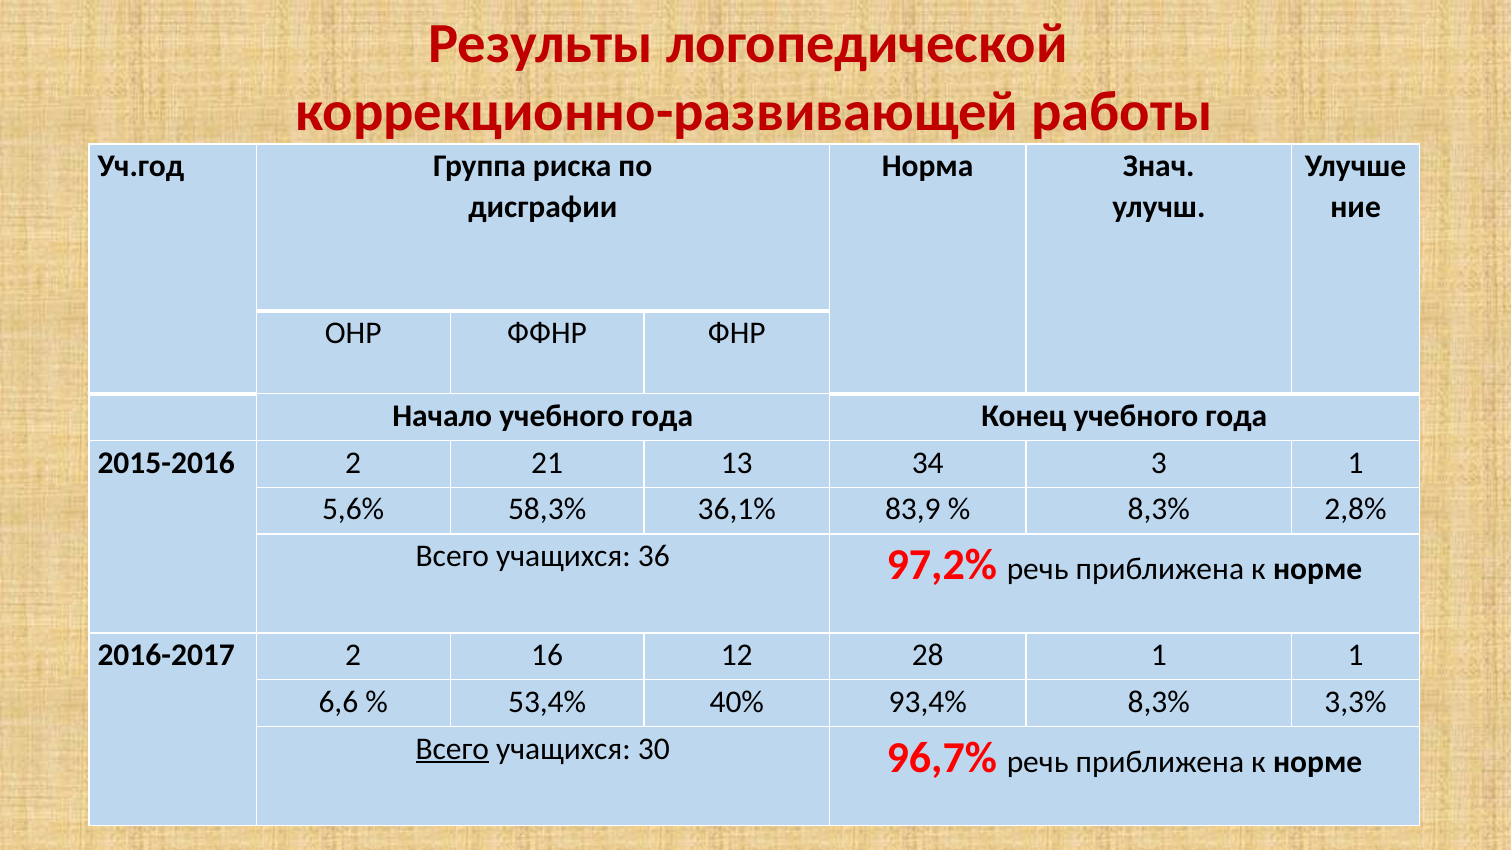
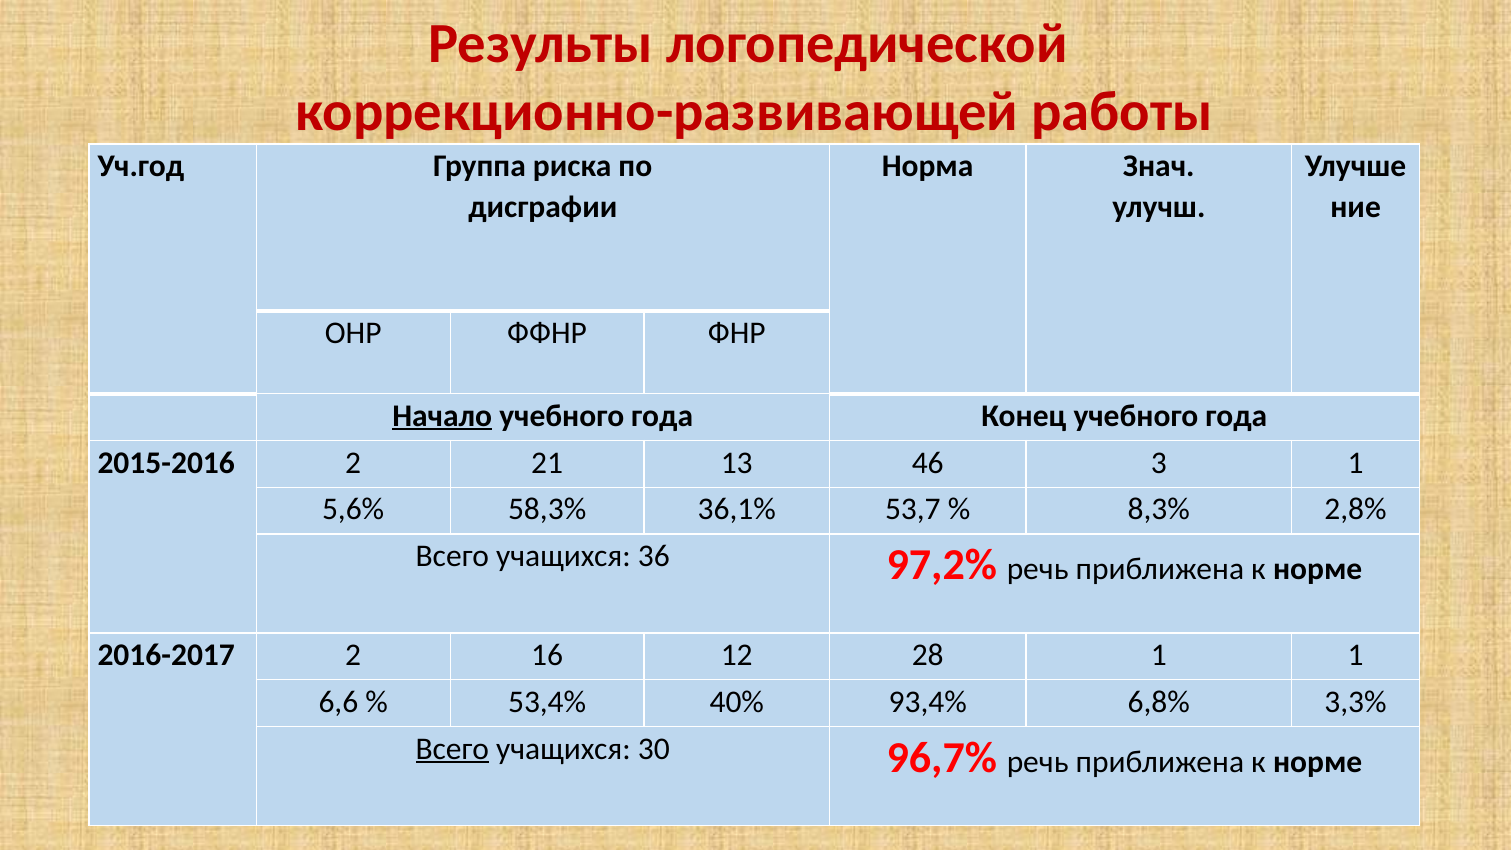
Начало underline: none -> present (442, 416)
34: 34 -> 46 (928, 463)
83,9: 83,9 -> 53,7 (913, 509)
93,4% 8,3%: 8,3% -> 6,8% (1159, 702)
